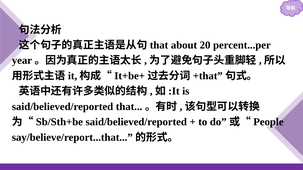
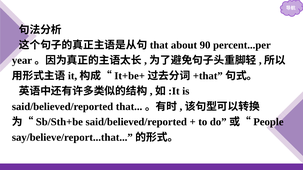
20: 20 -> 90 (205, 45)
